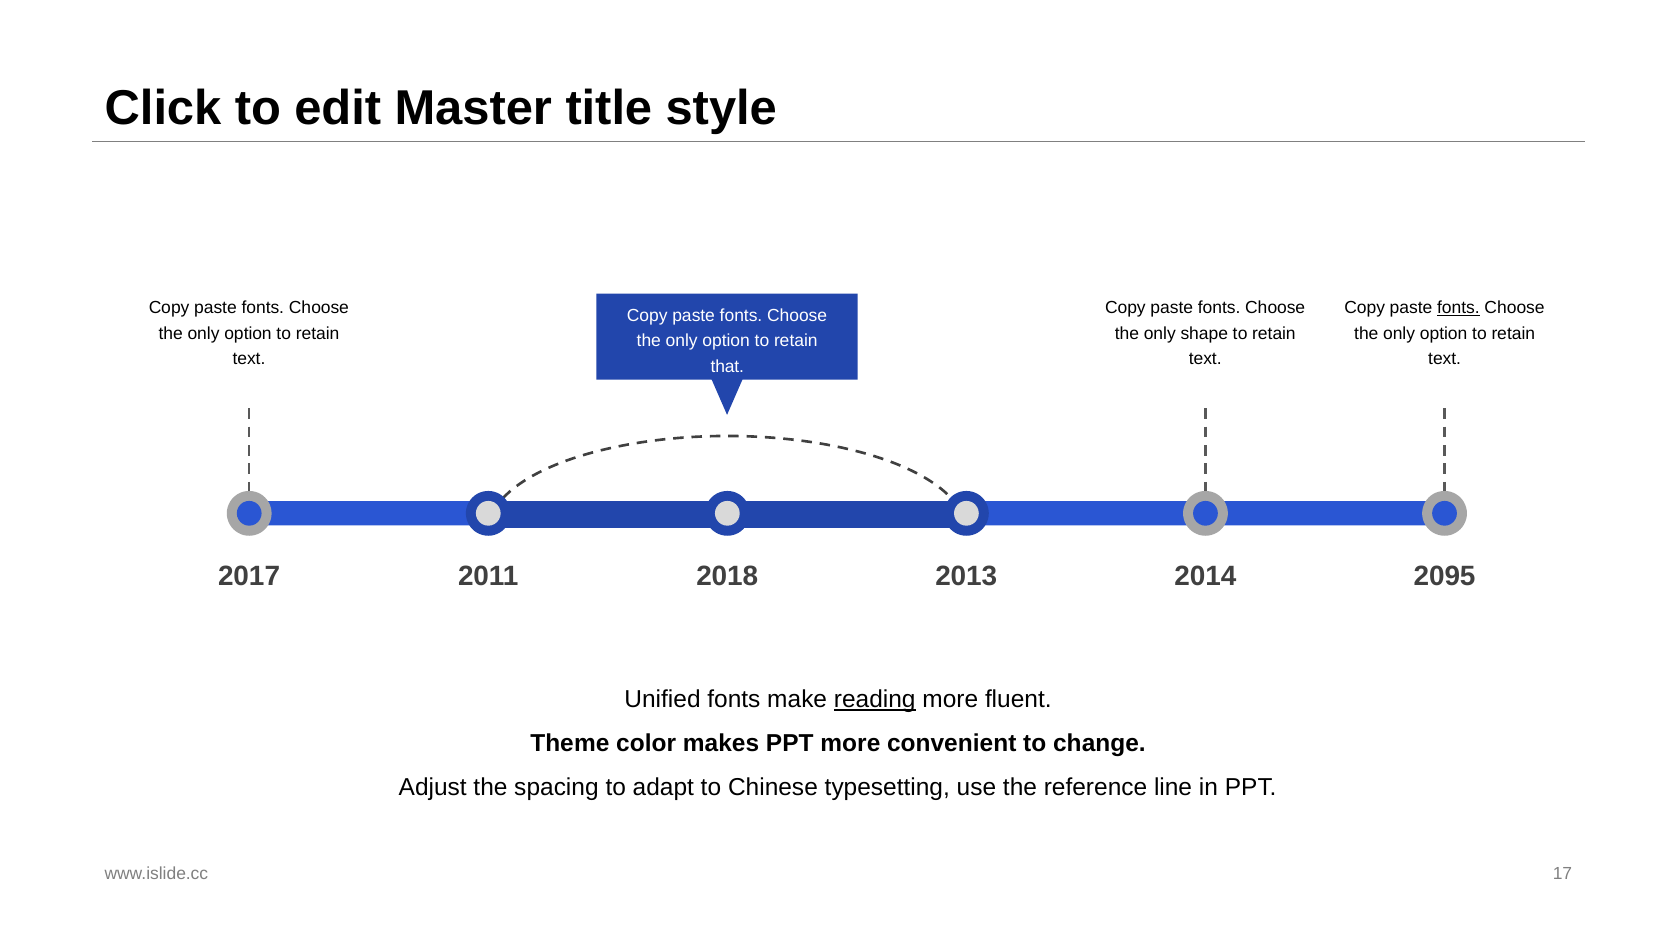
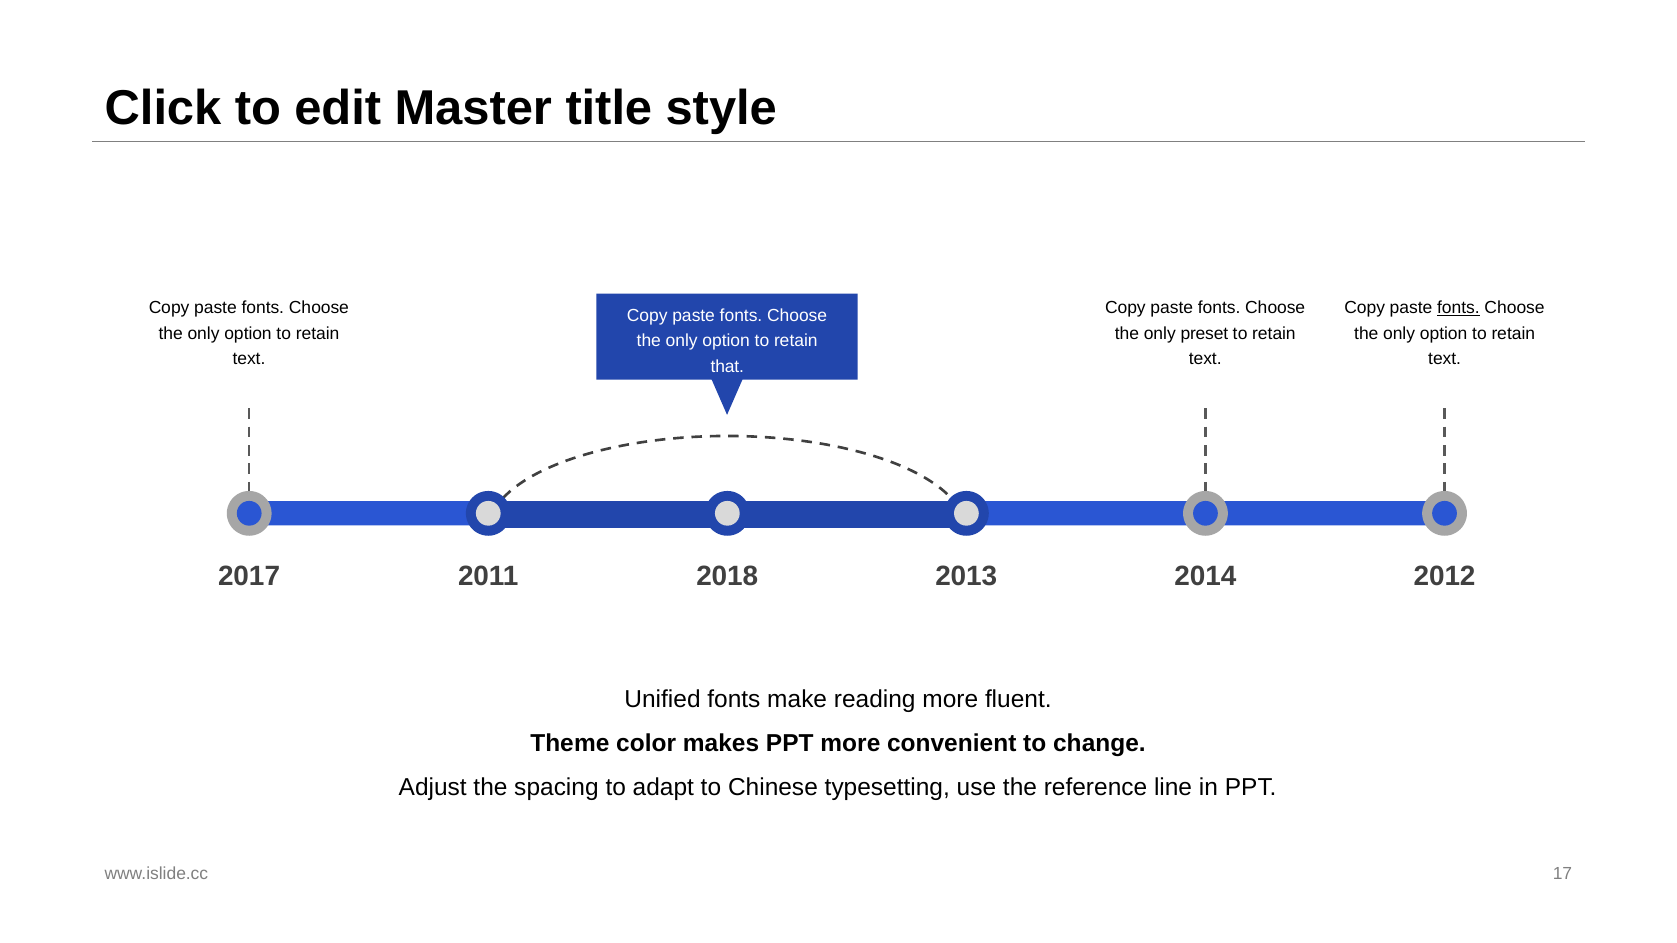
shape: shape -> preset (1204, 333)
2095: 2095 -> 2012 (1445, 576)
reading underline: present -> none (875, 700)
